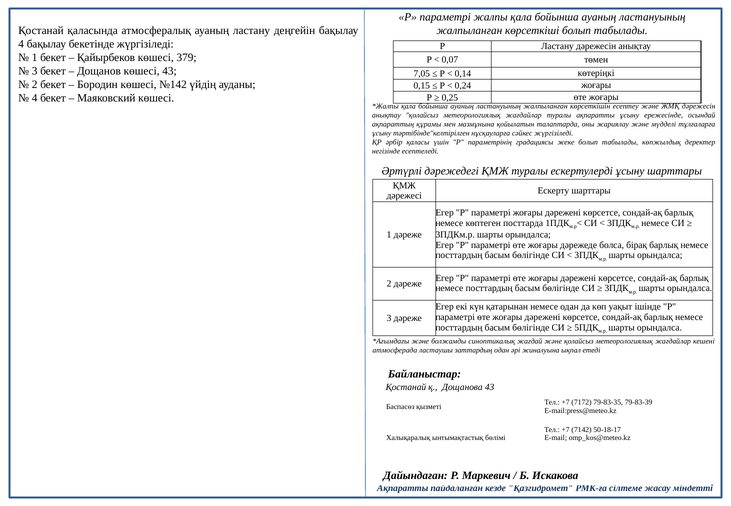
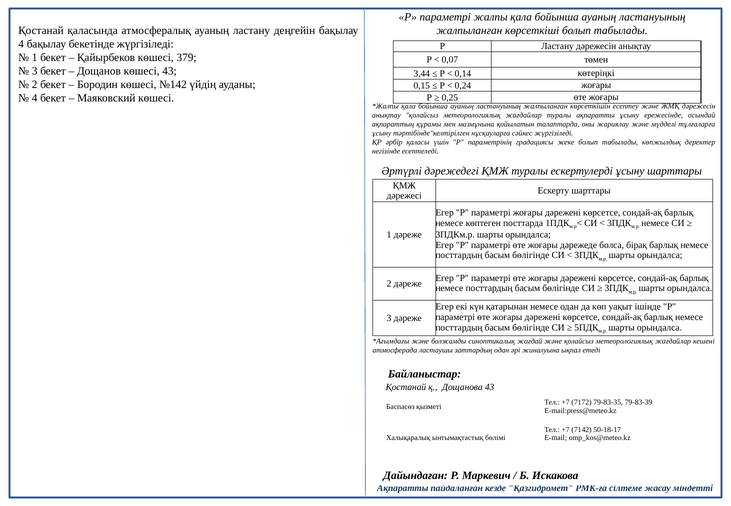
7,05: 7,05 -> 3,44 (422, 74)
